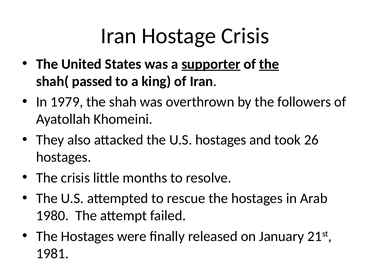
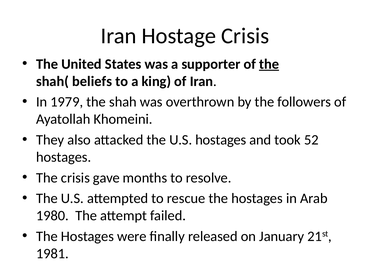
supporter underline: present -> none (211, 64)
passed: passed -> beliefs (92, 81)
26: 26 -> 52 (311, 140)
little: little -> gave (106, 177)
